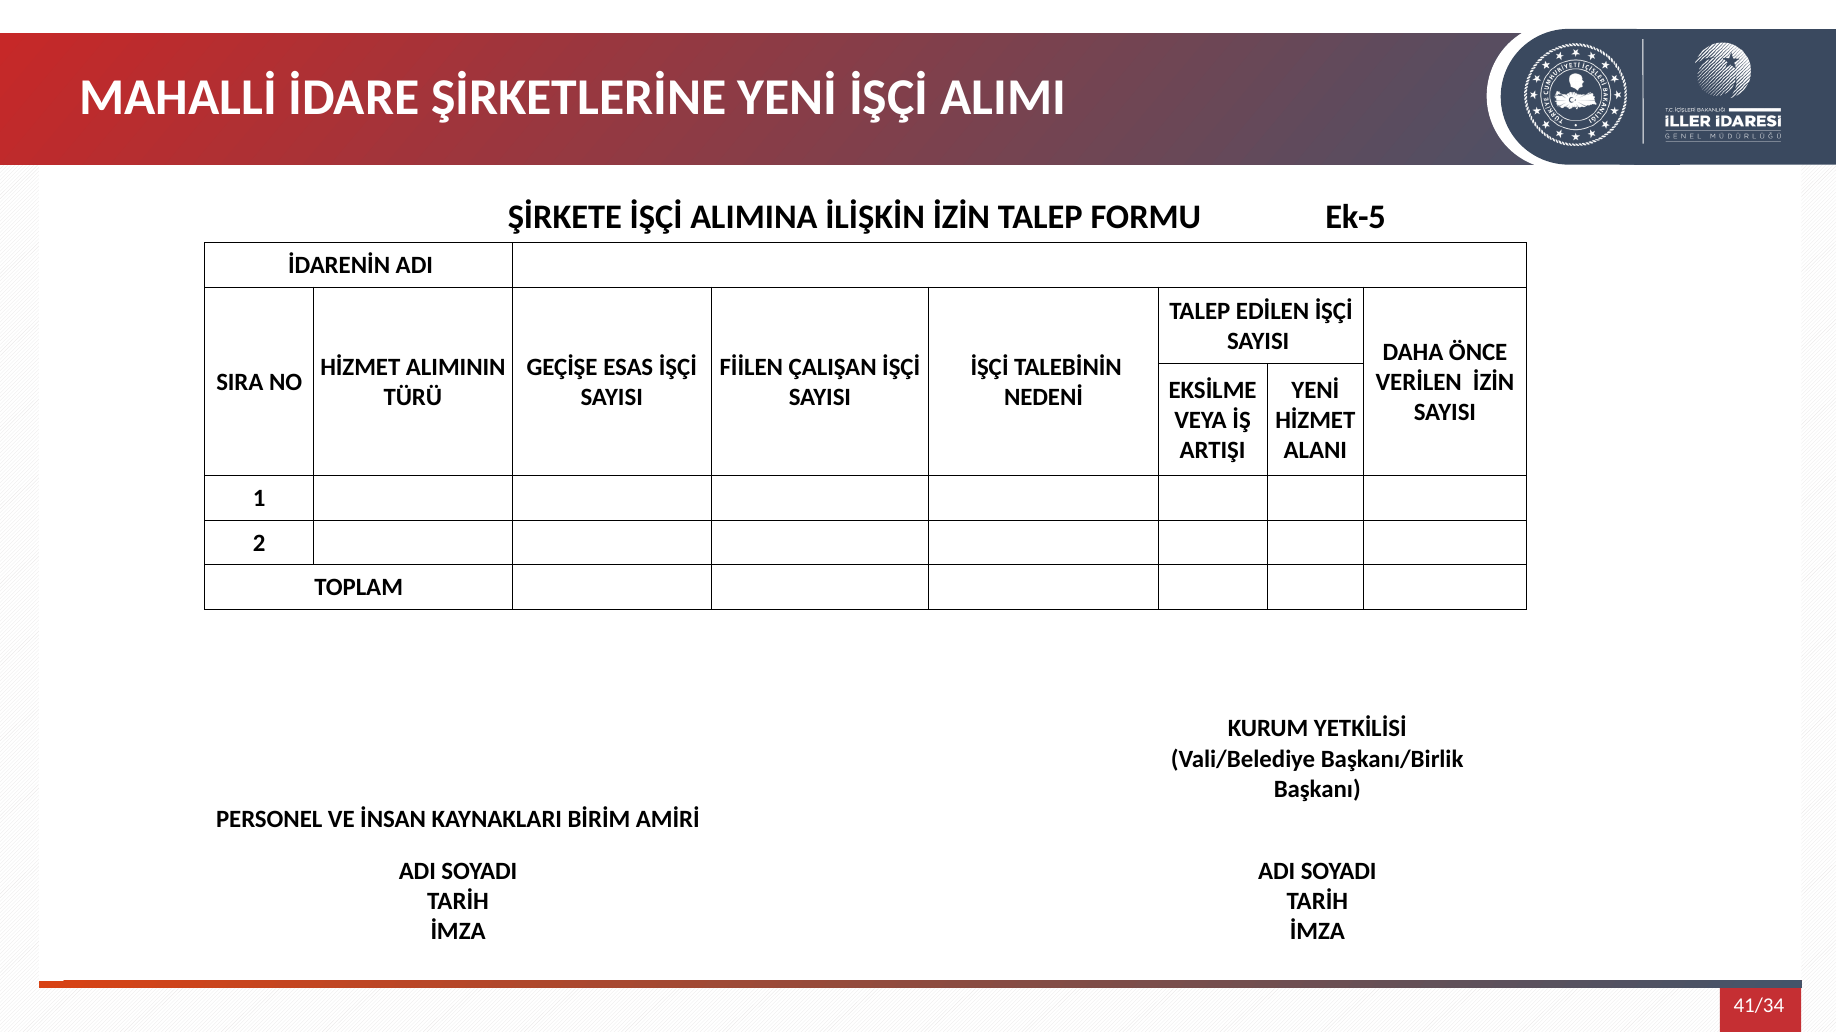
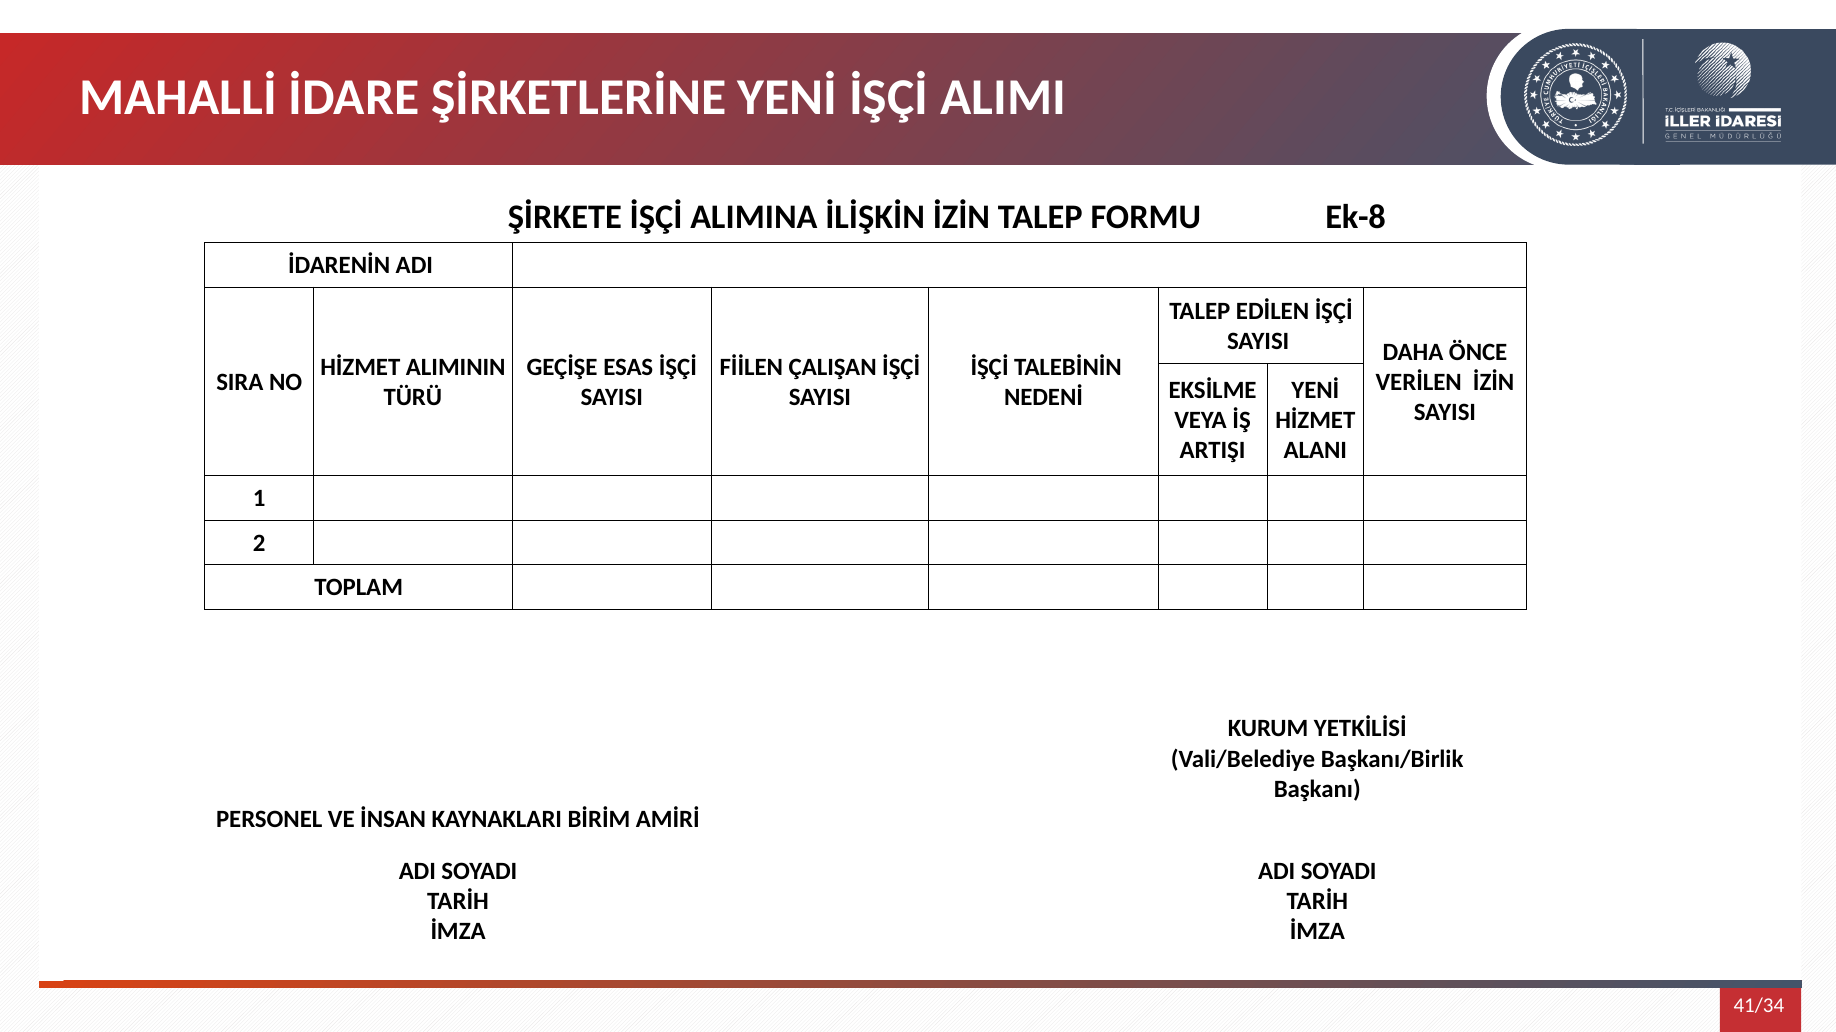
Ek-5: Ek-5 -> Ek-8 (1356, 217)
